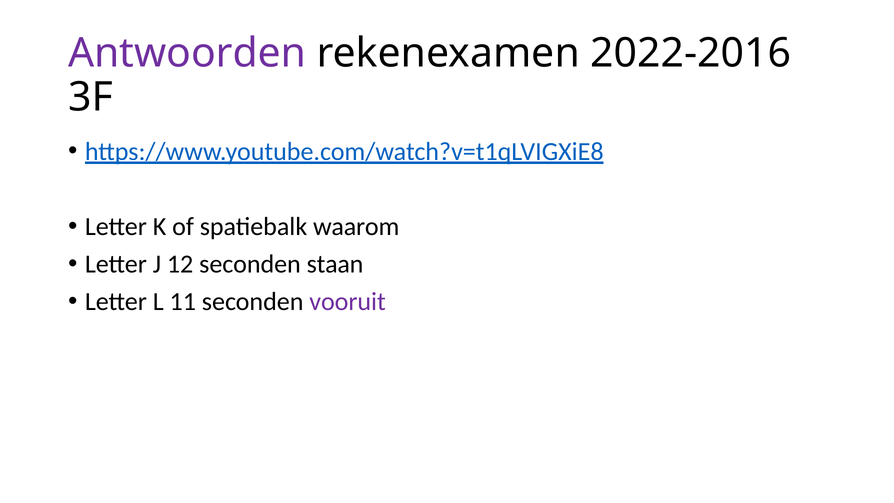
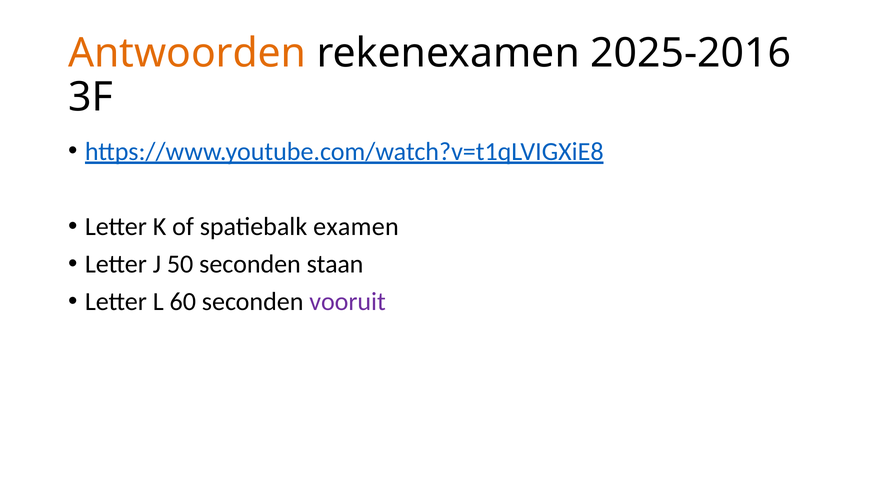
Antwoorden colour: purple -> orange (187, 53)
2022-2016: 2022-2016 -> 2025-2016 (691, 53)
waarom: waarom -> examen (356, 227)
12: 12 -> 50 (180, 264)
11: 11 -> 60 (183, 302)
